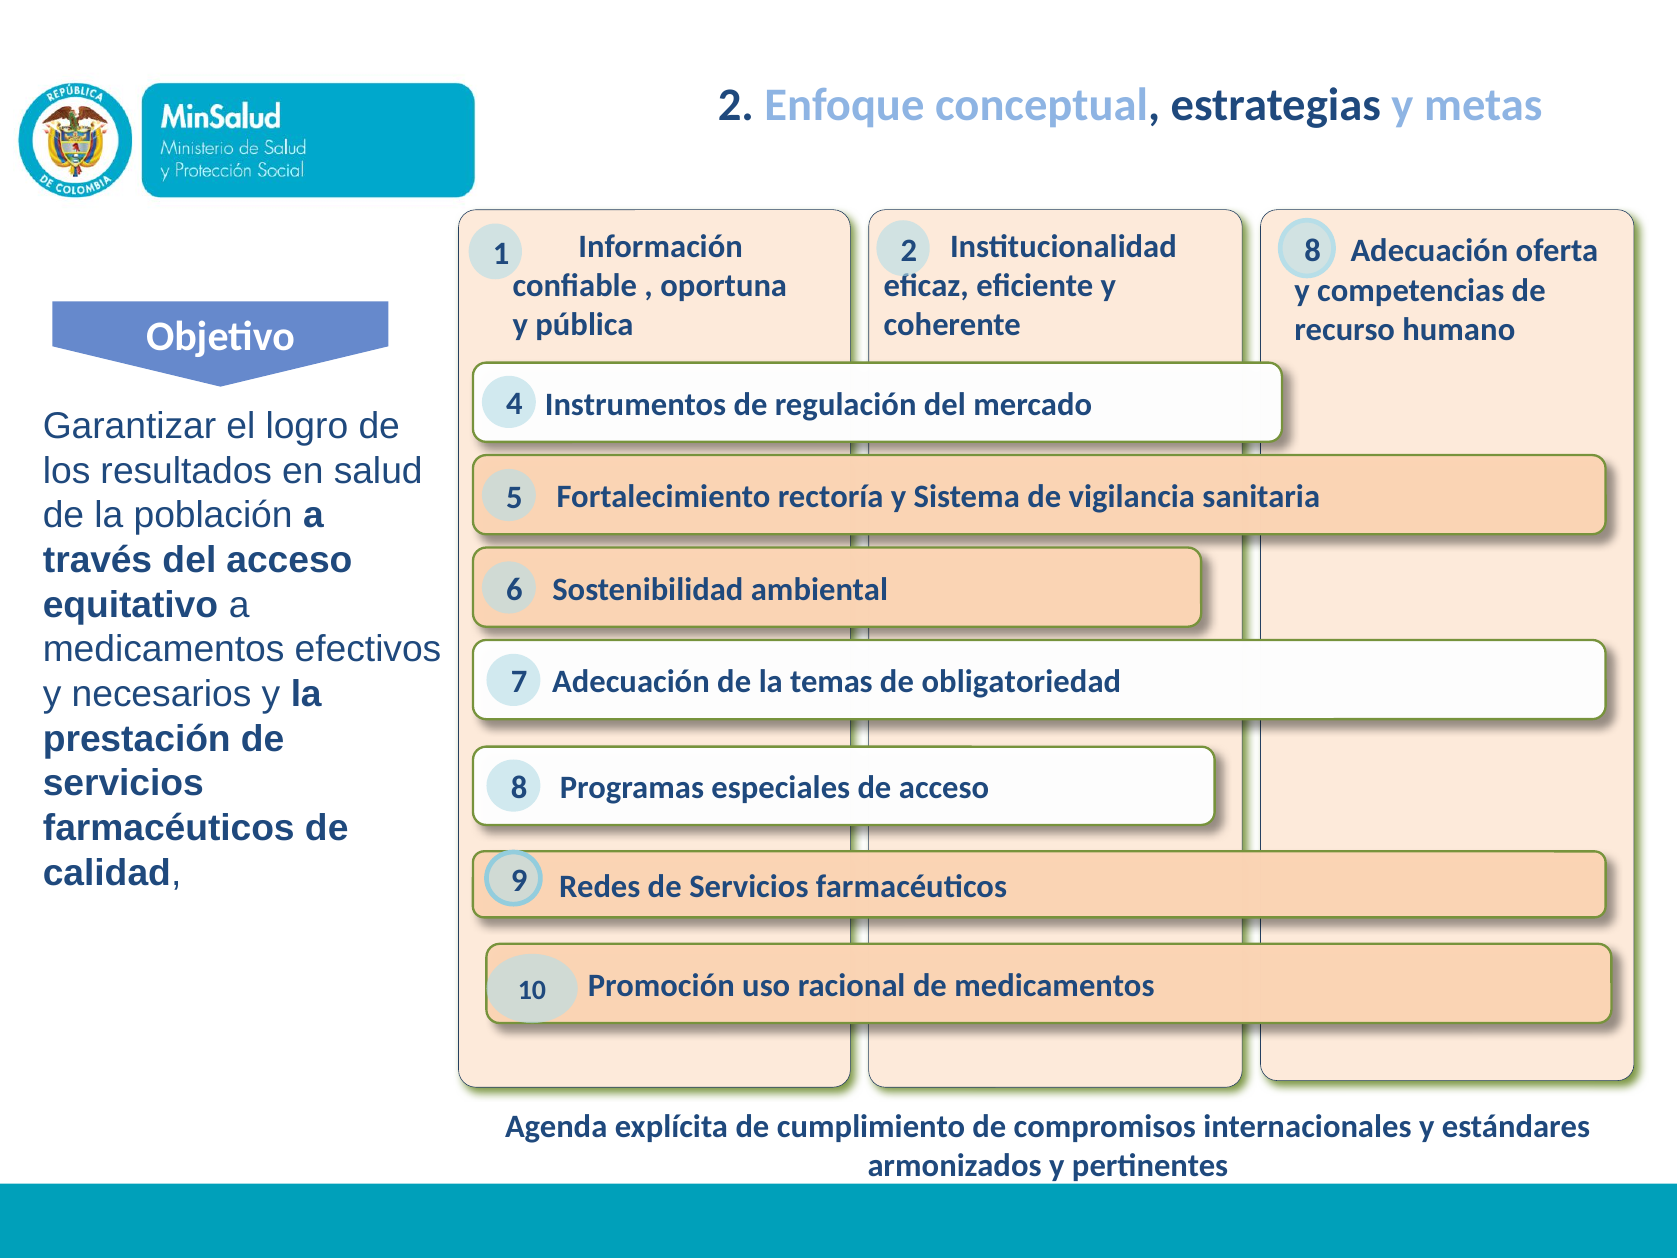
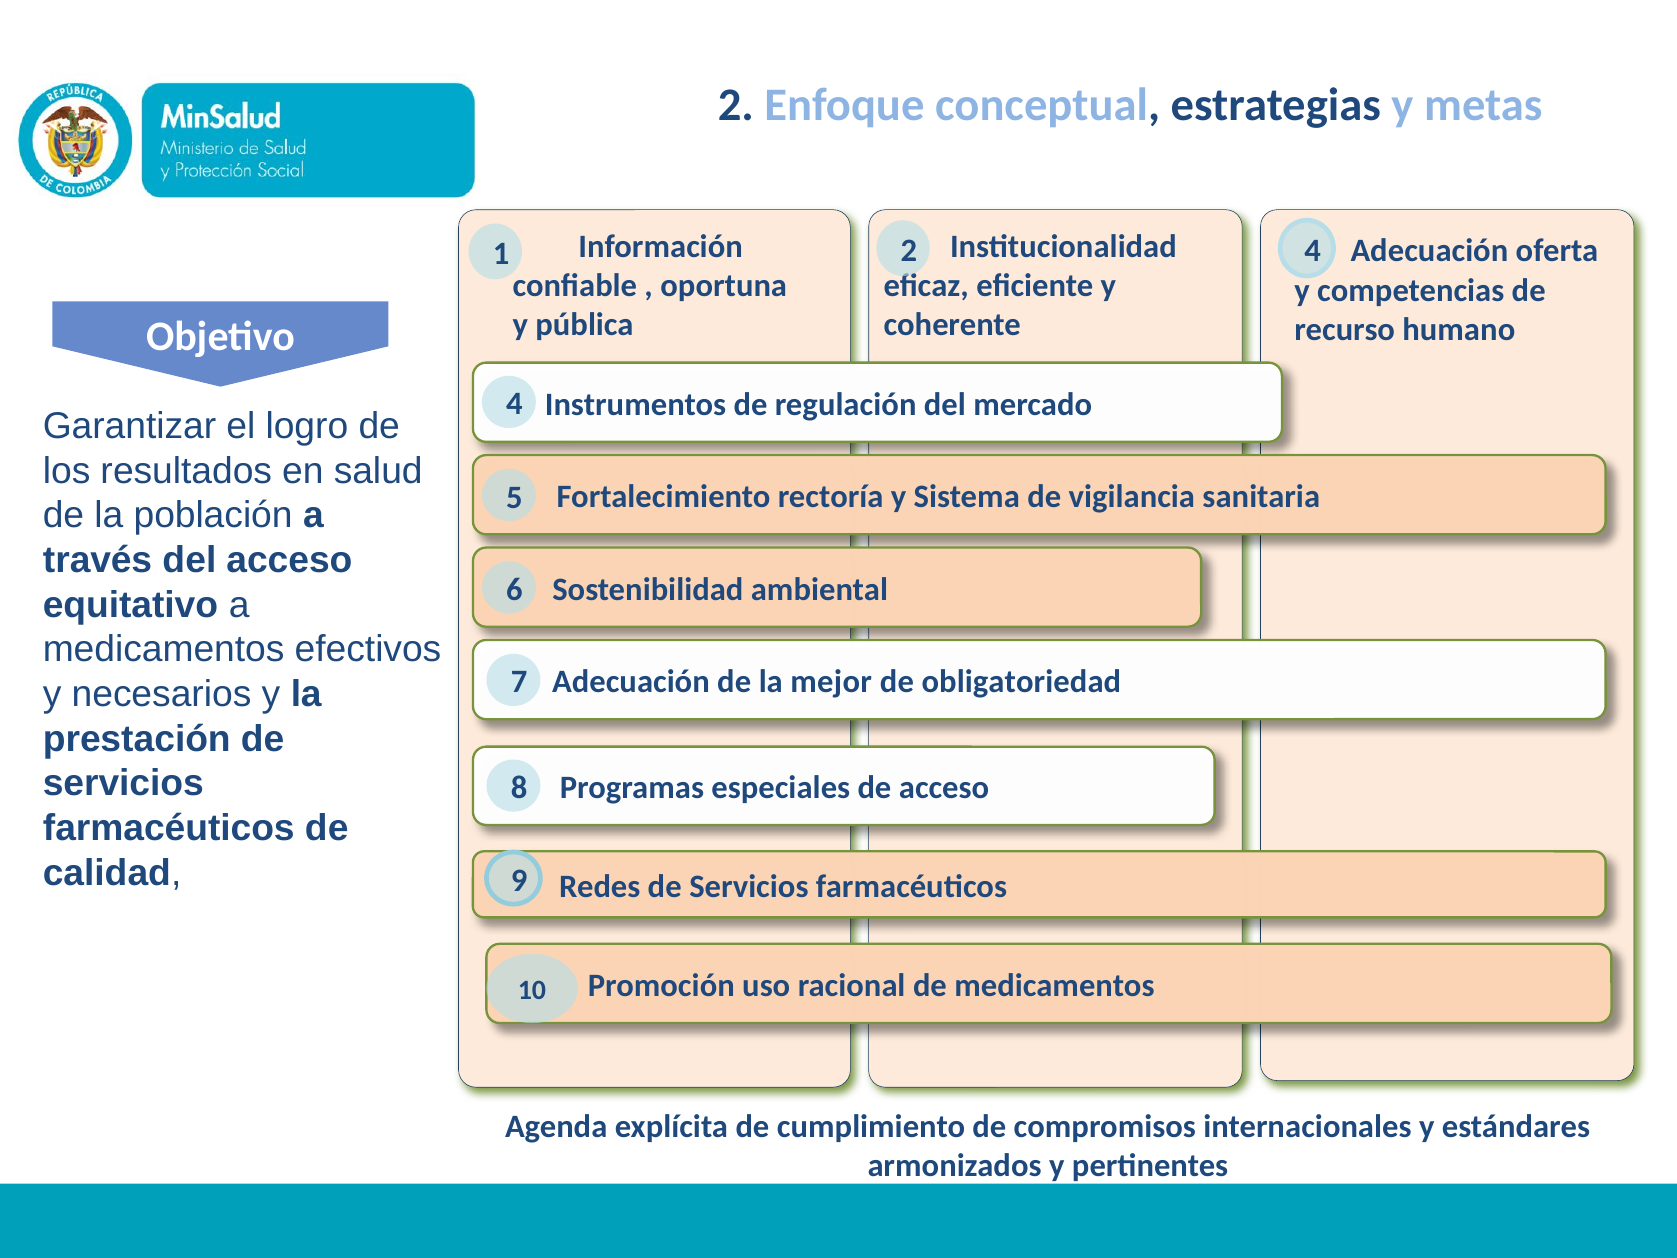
2 8: 8 -> 4 (1313, 250)
temas: temas -> mejor (831, 682)
